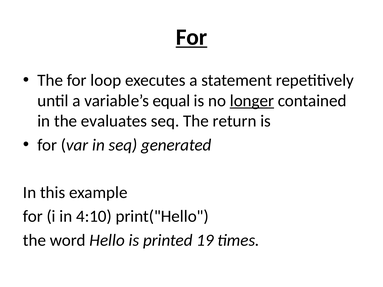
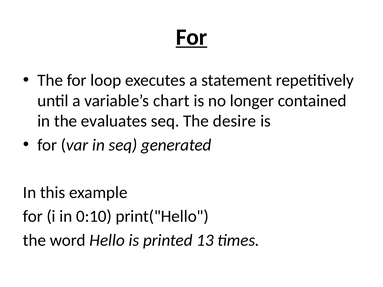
equal: equal -> chart (171, 101)
longer underline: present -> none (252, 101)
return: return -> desire (235, 121)
4:10: 4:10 -> 0:10 (94, 217)
19: 19 -> 13 (205, 240)
